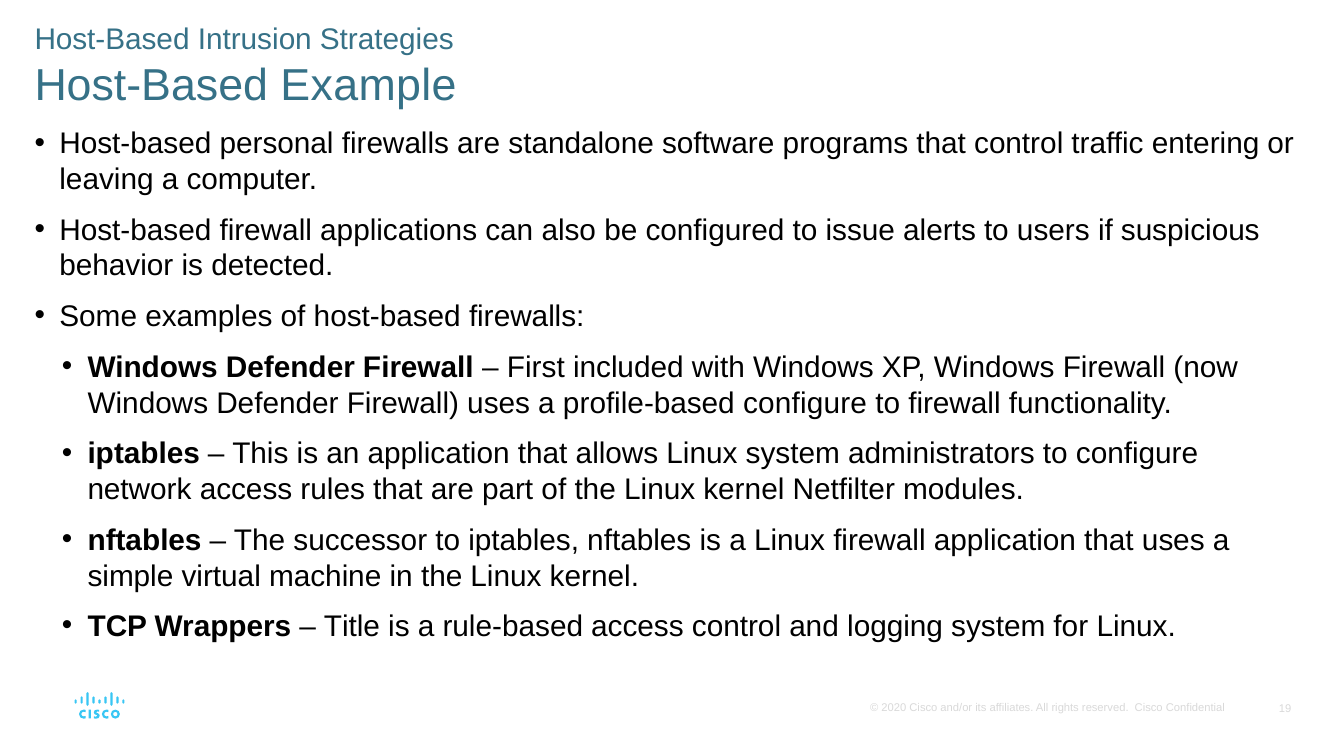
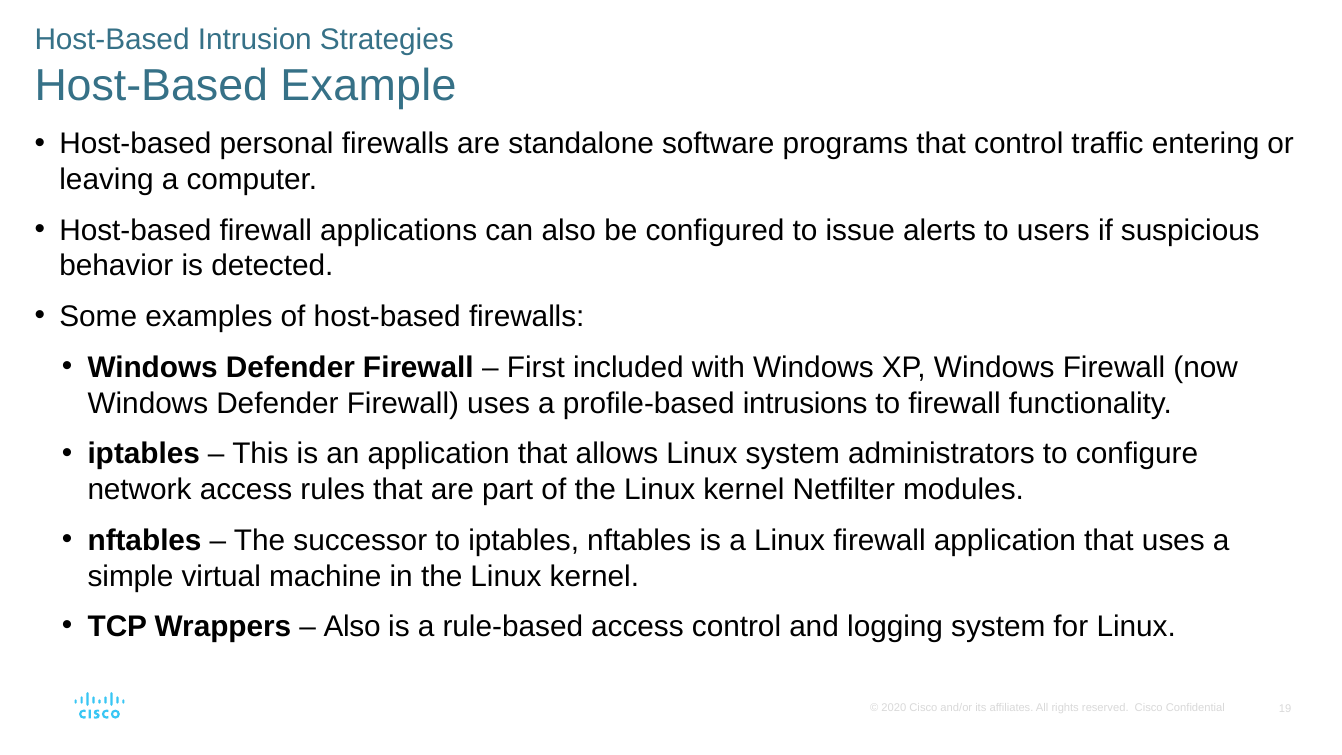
profile-based configure: configure -> intrusions (805, 403)
Title: Title -> Also (352, 627)
